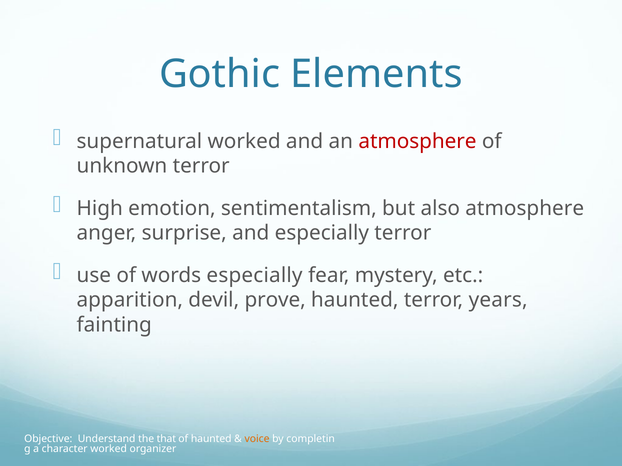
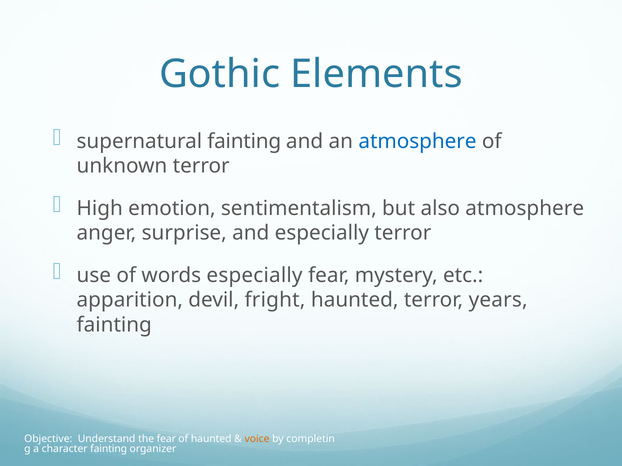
supernatural worked: worked -> fainting (244, 141)
atmosphere colour: red -> blue (417, 141)
prove: prove -> fright (275, 300)
the that: that -> fear (166, 439)
character worked: worked -> fainting (109, 450)
